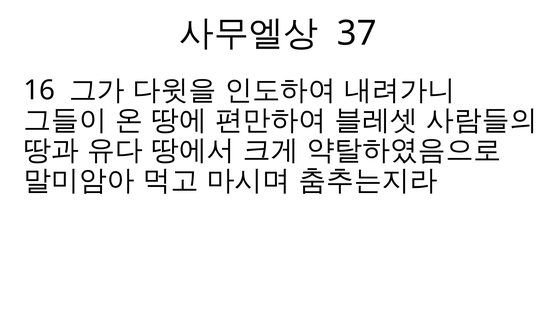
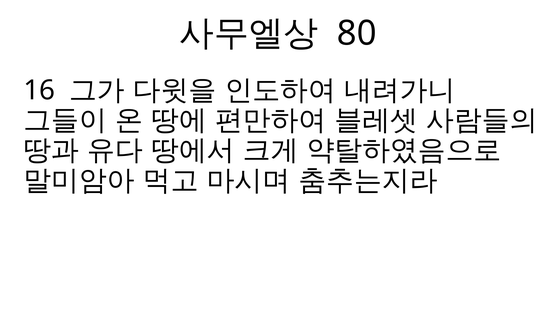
37: 37 -> 80 (357, 33)
